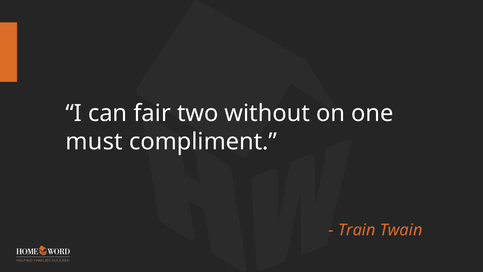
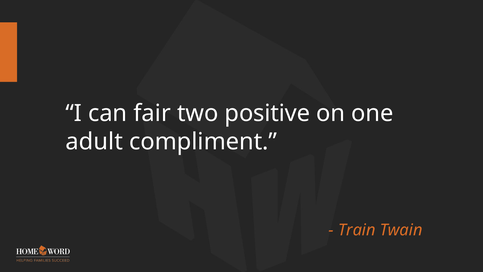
without: without -> positive (267, 113)
must: must -> adult (94, 142)
